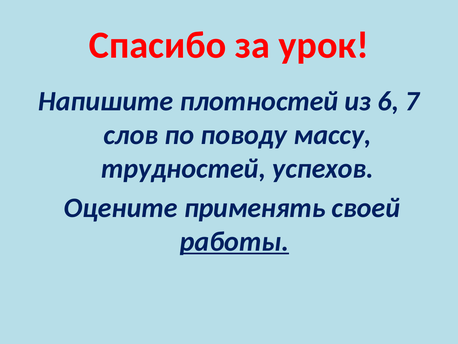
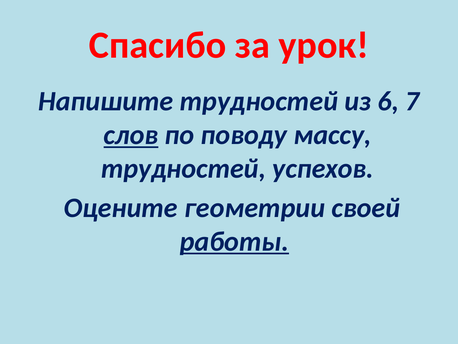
Напишите плотностей: плотностей -> трудностей (259, 101)
слов underline: none -> present (131, 135)
применять: применять -> геометрии (255, 208)
